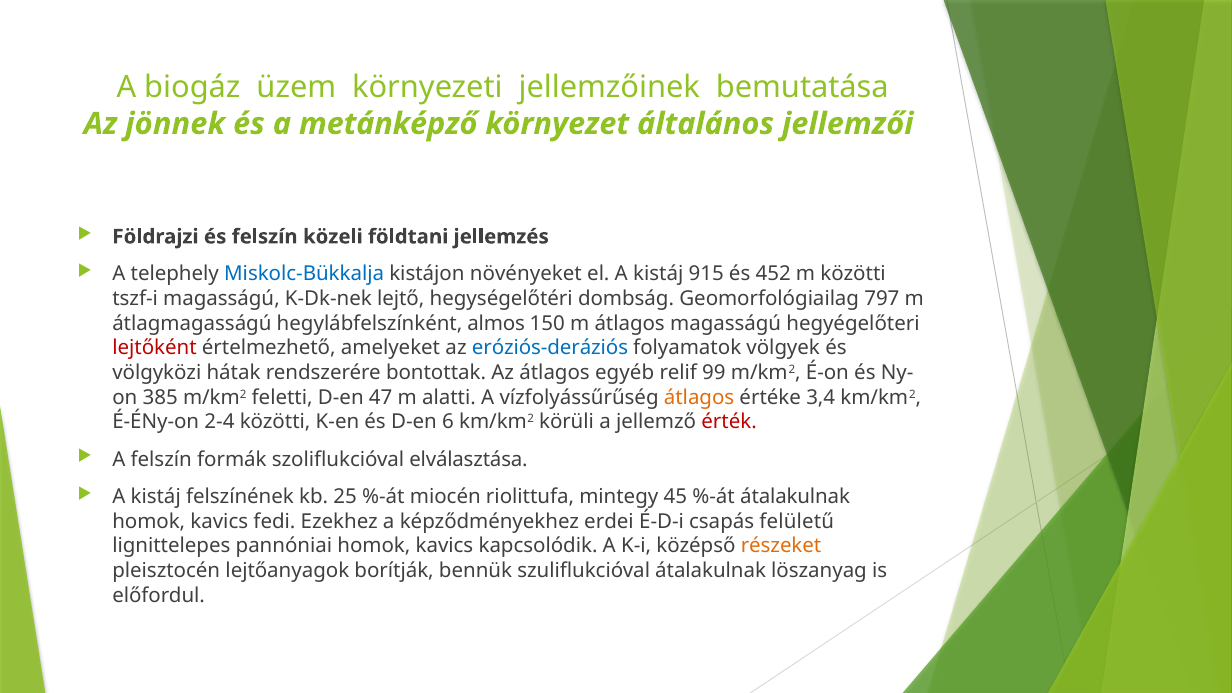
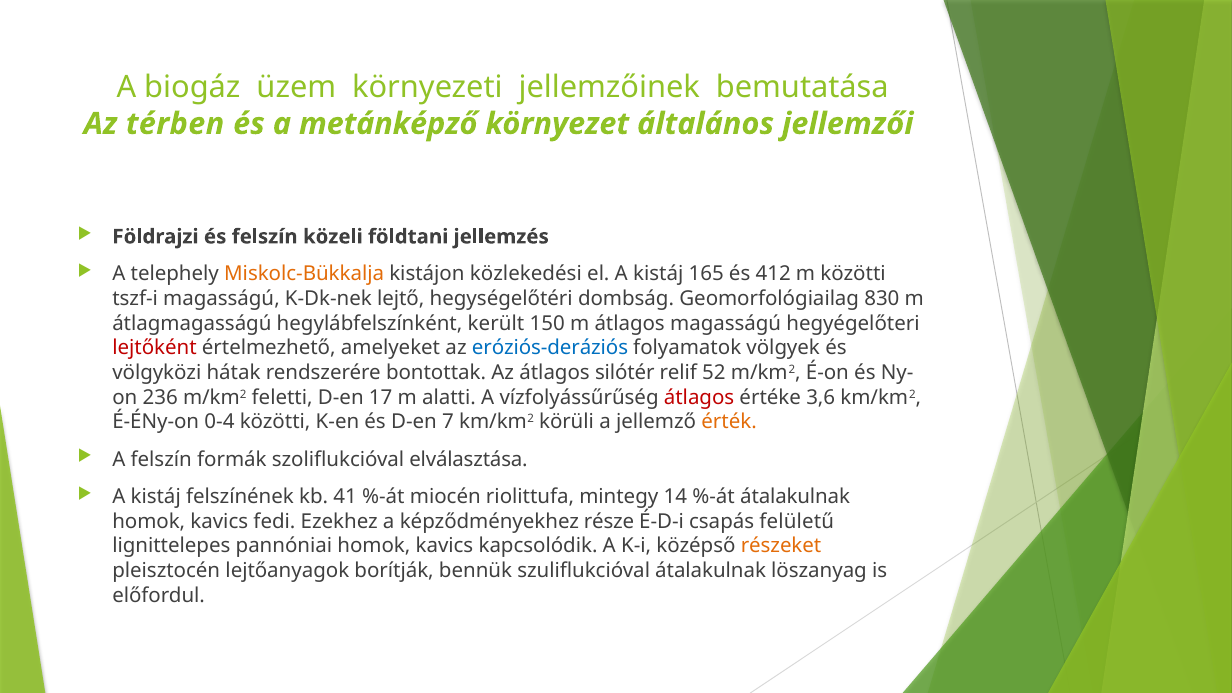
jönnek: jönnek -> térben (175, 124)
Miskolc-Bükkalja colour: blue -> orange (304, 274)
növényeket: növényeket -> közlekedési (526, 274)
915: 915 -> 165 (706, 274)
452: 452 -> 412 (773, 274)
797: 797 -> 830 (882, 299)
almos: almos -> került (496, 323)
egyéb: egyéb -> silótér (625, 373)
99: 99 -> 52 (714, 373)
385: 385 -> 236 (160, 397)
47: 47 -> 17 (381, 397)
átlagos colour: orange -> red (699, 397)
3,4: 3,4 -> 3,6 (821, 397)
2-4: 2-4 -> 0-4 (219, 422)
6: 6 -> 7 (448, 422)
érték colour: red -> orange (729, 422)
25: 25 -> 41 (345, 497)
45: 45 -> 14 (675, 497)
erdei: erdei -> része (609, 522)
